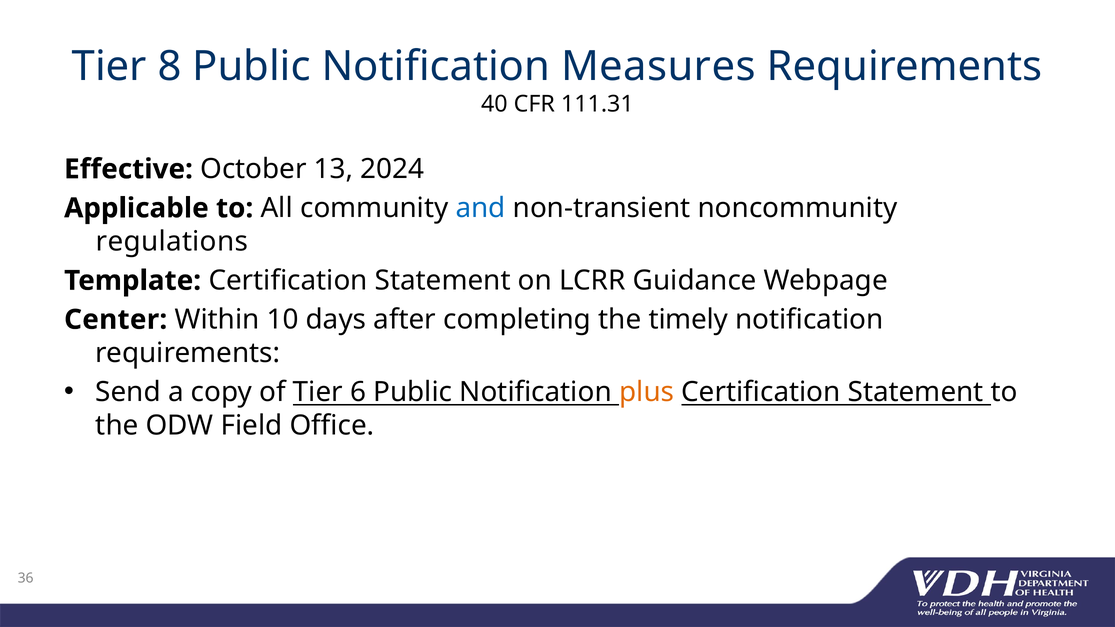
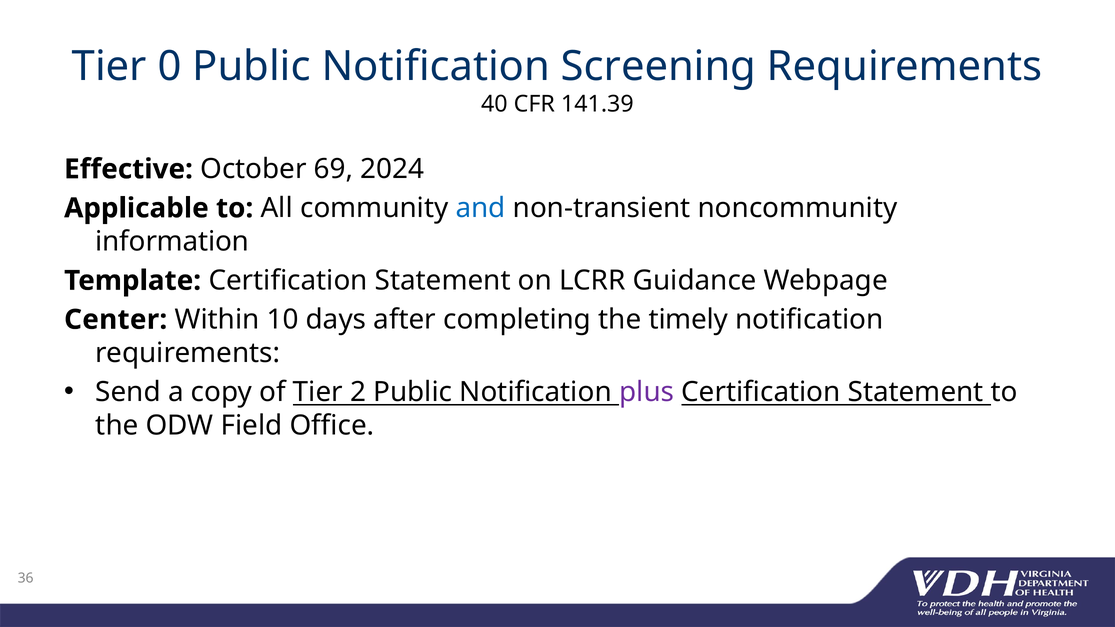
8: 8 -> 0 (170, 66)
Measures: Measures -> Screening (659, 66)
111.31: 111.31 -> 141.39 (597, 104)
13: 13 -> 69 (334, 169)
regulations: regulations -> information (172, 242)
6: 6 -> 2 (358, 392)
plus colour: orange -> purple (647, 392)
